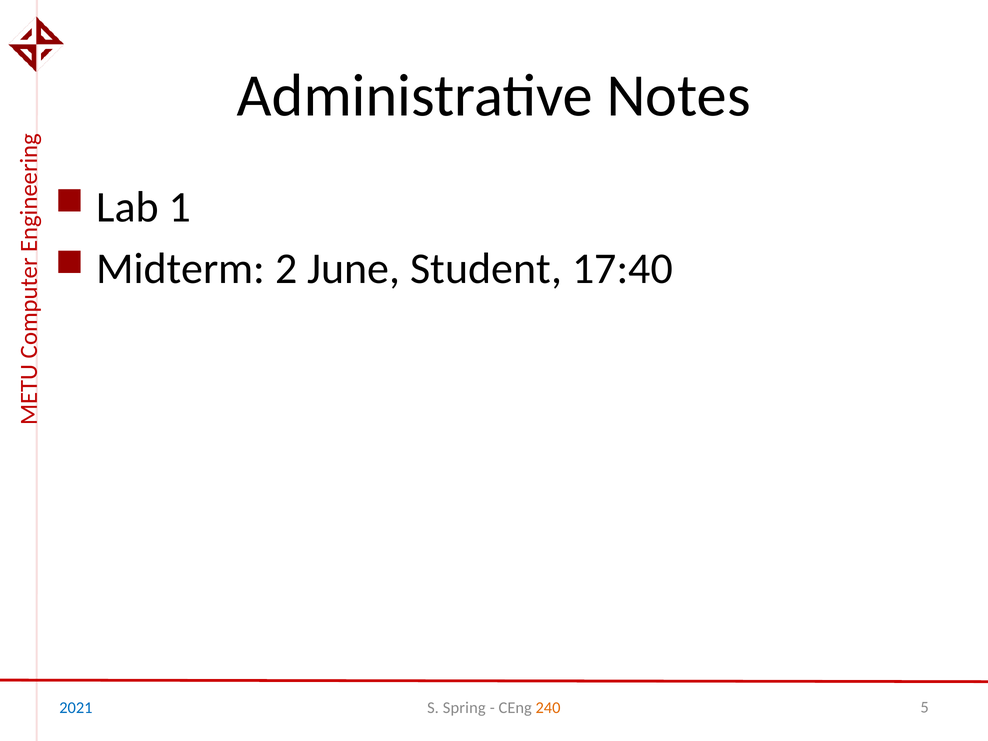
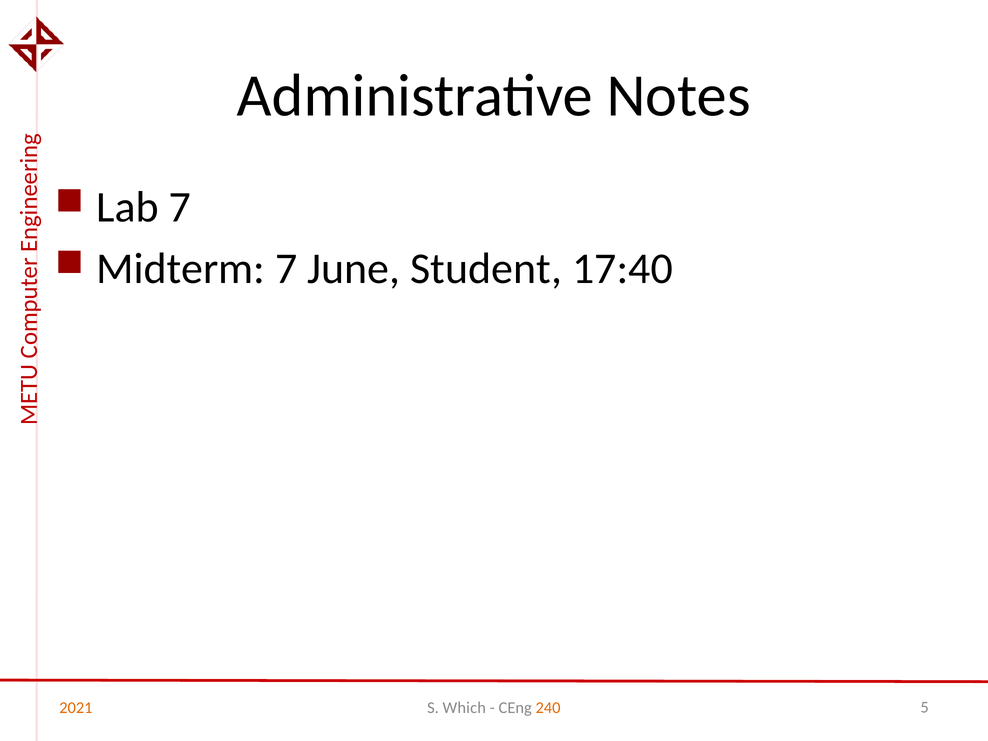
Lab 1: 1 -> 7 (180, 207)
Midterm 2: 2 -> 7 (286, 269)
2021 colour: blue -> orange (76, 708)
Spring: Spring -> Which (464, 708)
